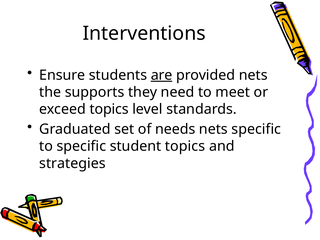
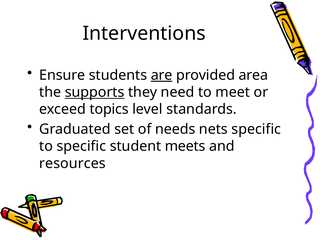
provided nets: nets -> area (253, 75)
supports underline: none -> present (95, 92)
student topics: topics -> meets (185, 146)
strategies: strategies -> resources (72, 163)
